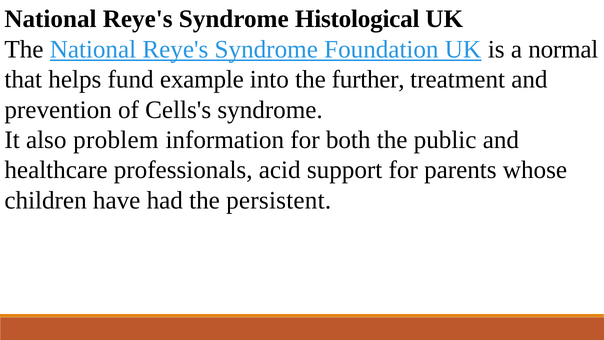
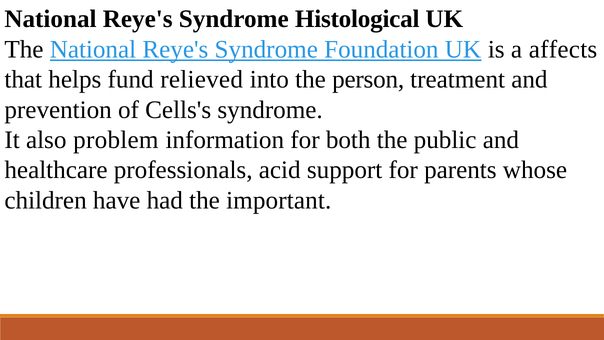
normal: normal -> affects (563, 49)
example: example -> relieved (202, 79)
further: further -> person (368, 79)
persistent: persistent -> important (279, 200)
